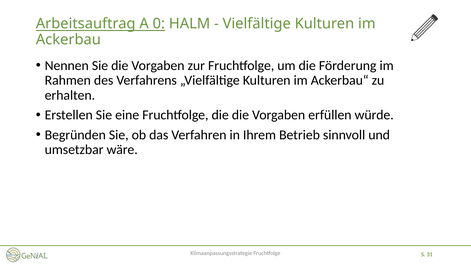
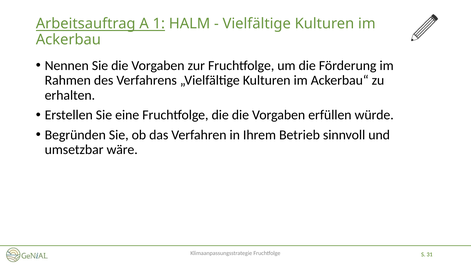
0: 0 -> 1 (159, 24)
